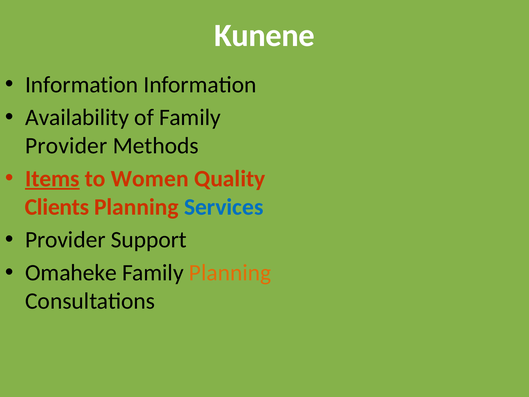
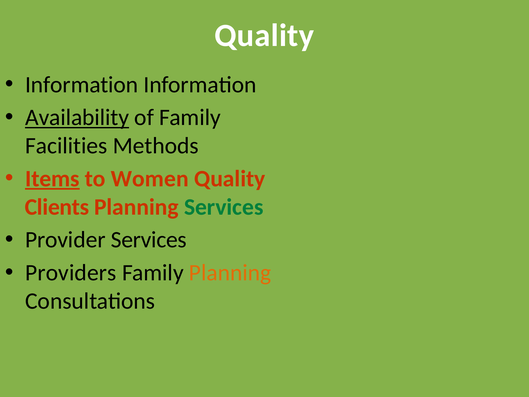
Kunene: Kunene -> Quality (264, 35)
Availability underline: none -> present (77, 117)
Provider: Provider -> Facilities (66, 146)
Services colour: blue -> green (224, 207)
Provider Support: Support -> Services (149, 240)
Omaheke: Omaheke -> Providers (71, 273)
